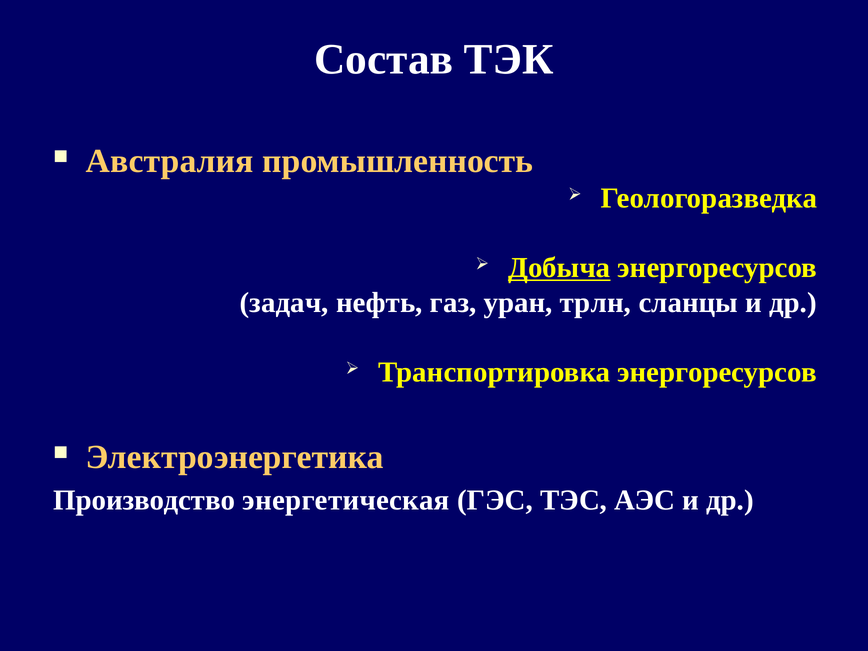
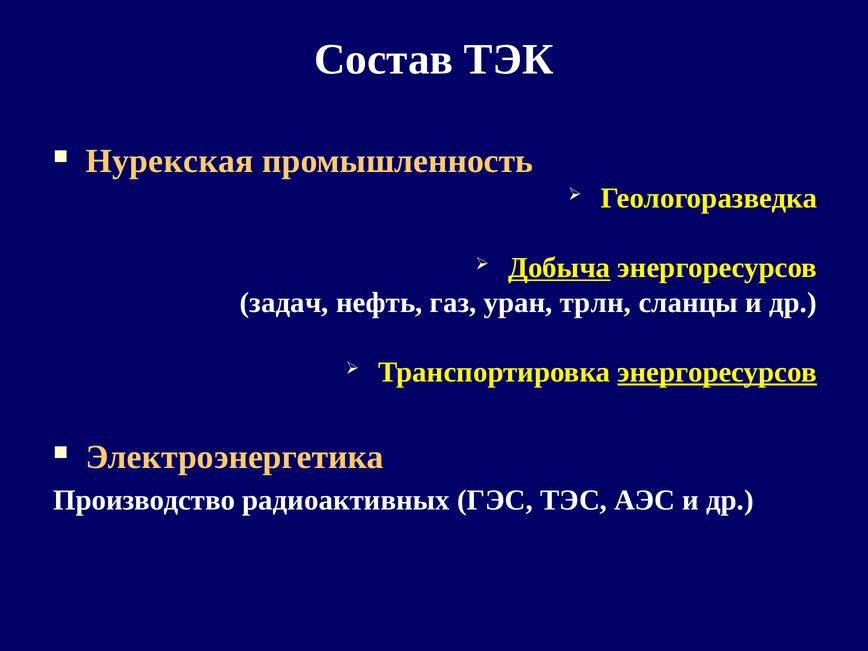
Австралия: Австралия -> Нурекская (170, 161)
энергоресурсов underline: none -> present (717, 372)
энергетическая: энергетическая -> радиоактивных (346, 500)
